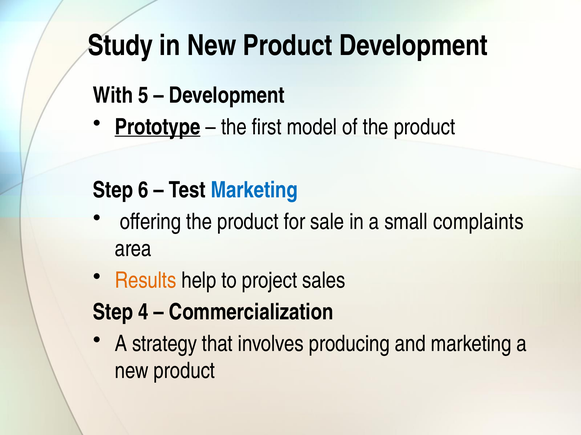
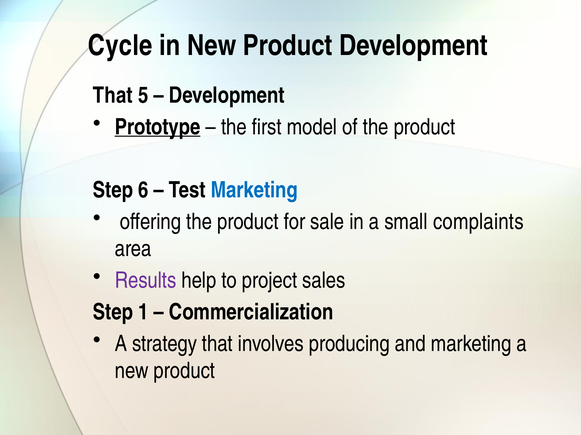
Study: Study -> Cycle (120, 46)
With: With -> That (113, 96)
Results colour: orange -> purple (146, 281)
4: 4 -> 1 (143, 313)
